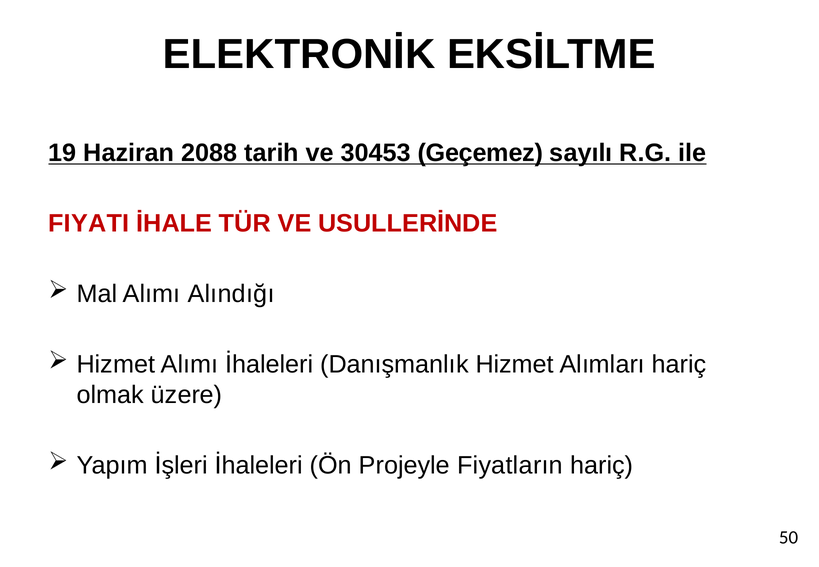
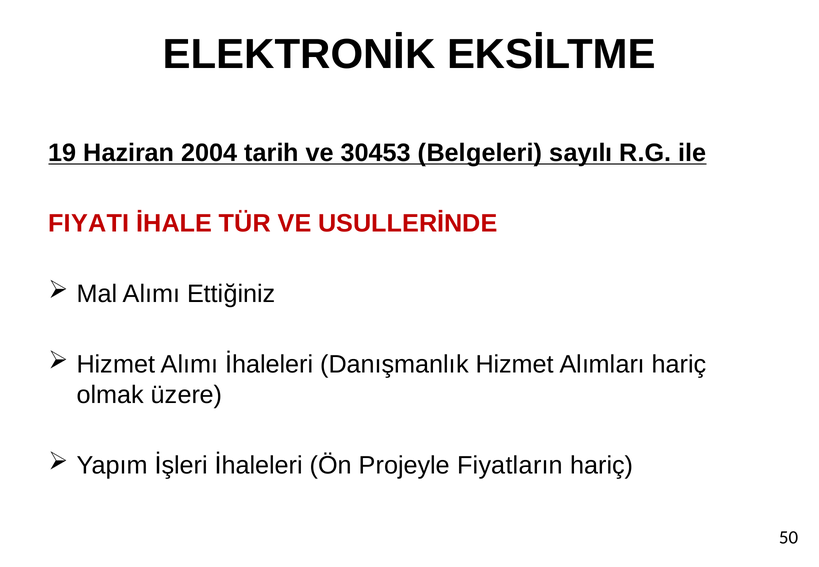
2088: 2088 -> 2004 (209, 153)
Geçemez: Geçemez -> Belgeleri (480, 153)
Alındığı: Alındığı -> Ettiğiniz (231, 294)
